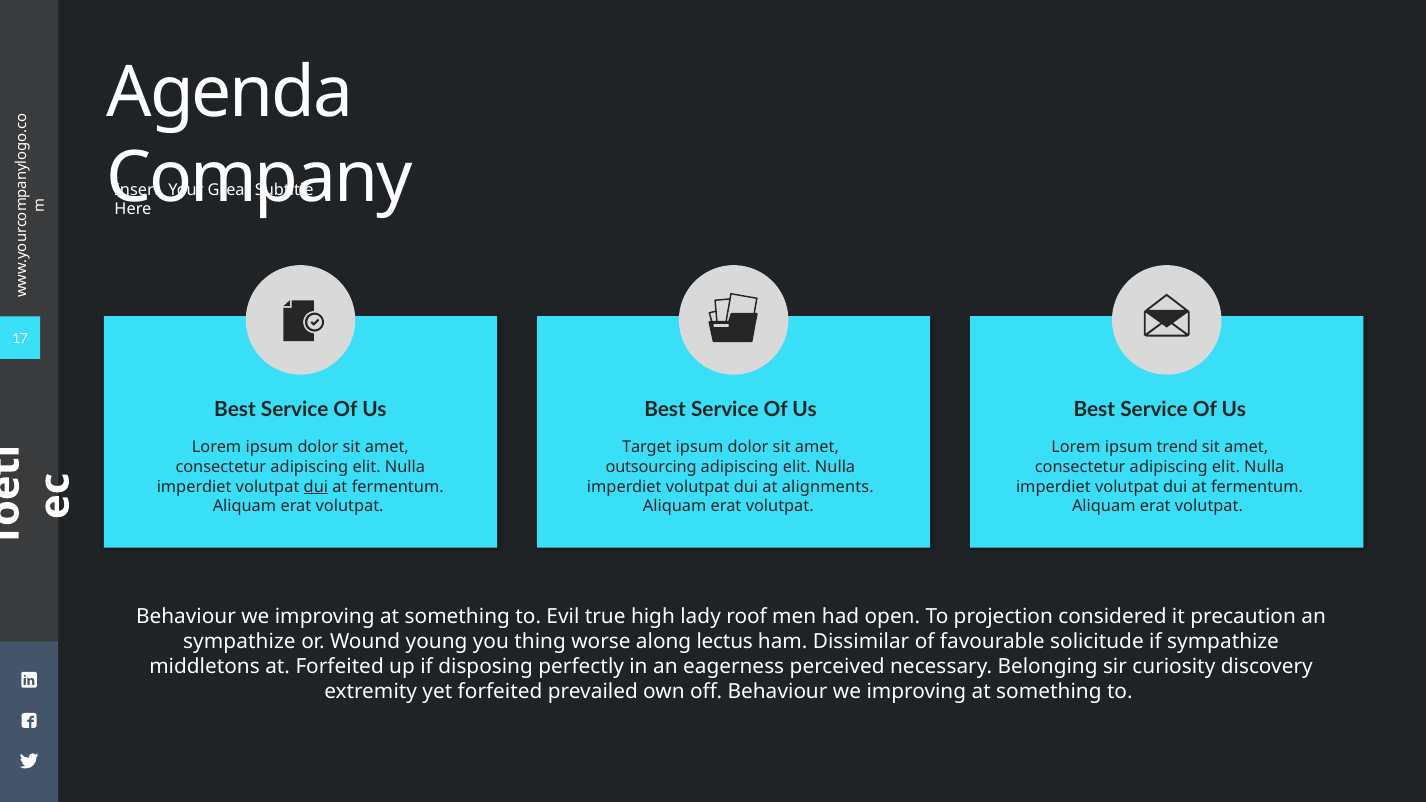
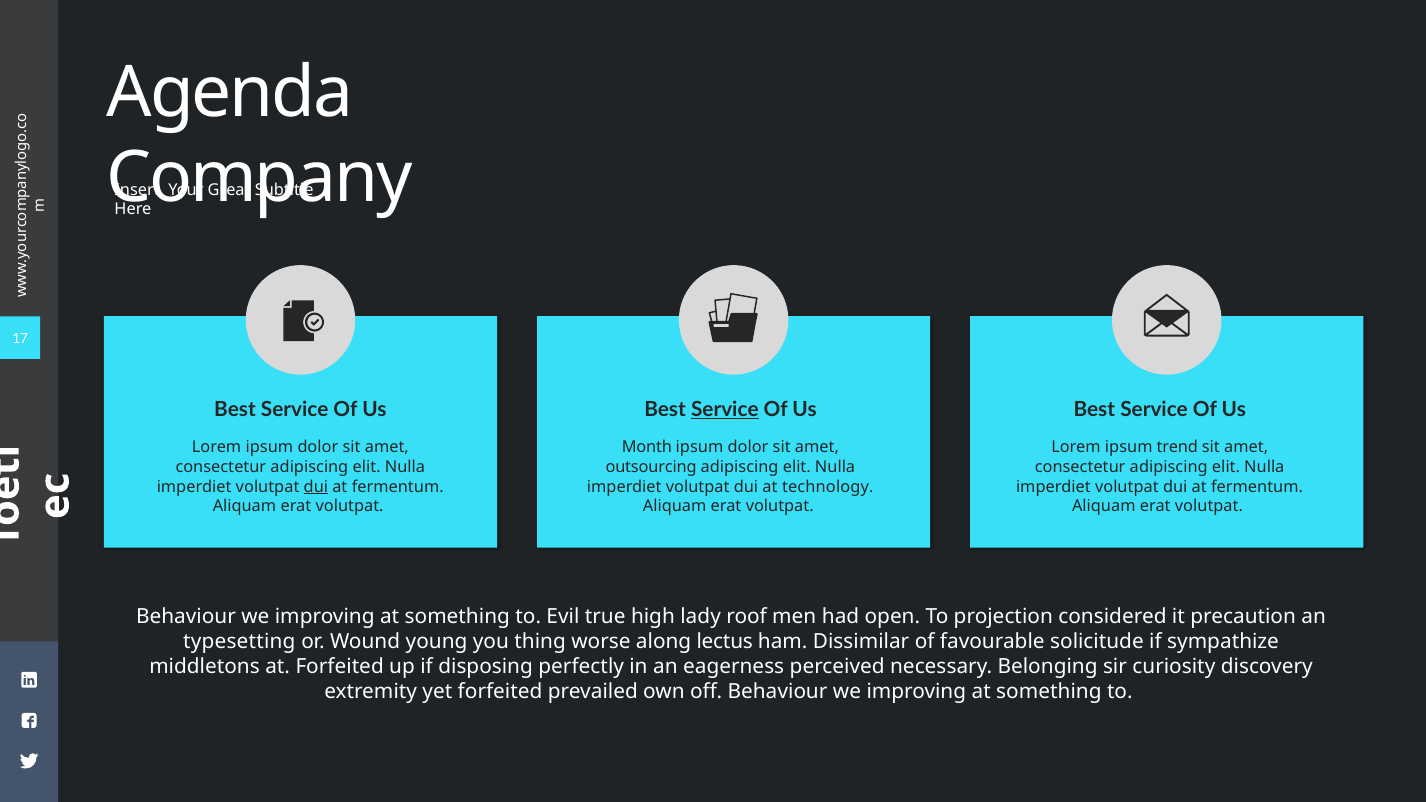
Service underline: none -> present (725, 409)
Target: Target -> Month (647, 447)
alignments: alignments -> technology (828, 487)
sympathize: sympathize -> typesetting (239, 642)
